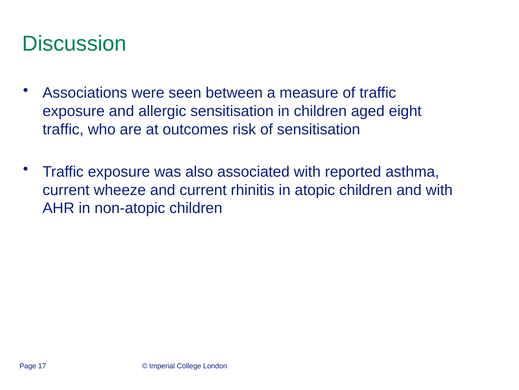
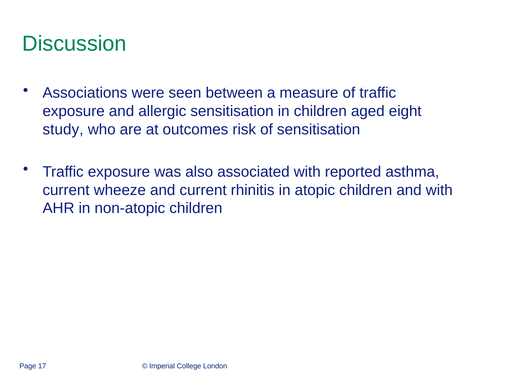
traffic: traffic -> study (63, 129)
